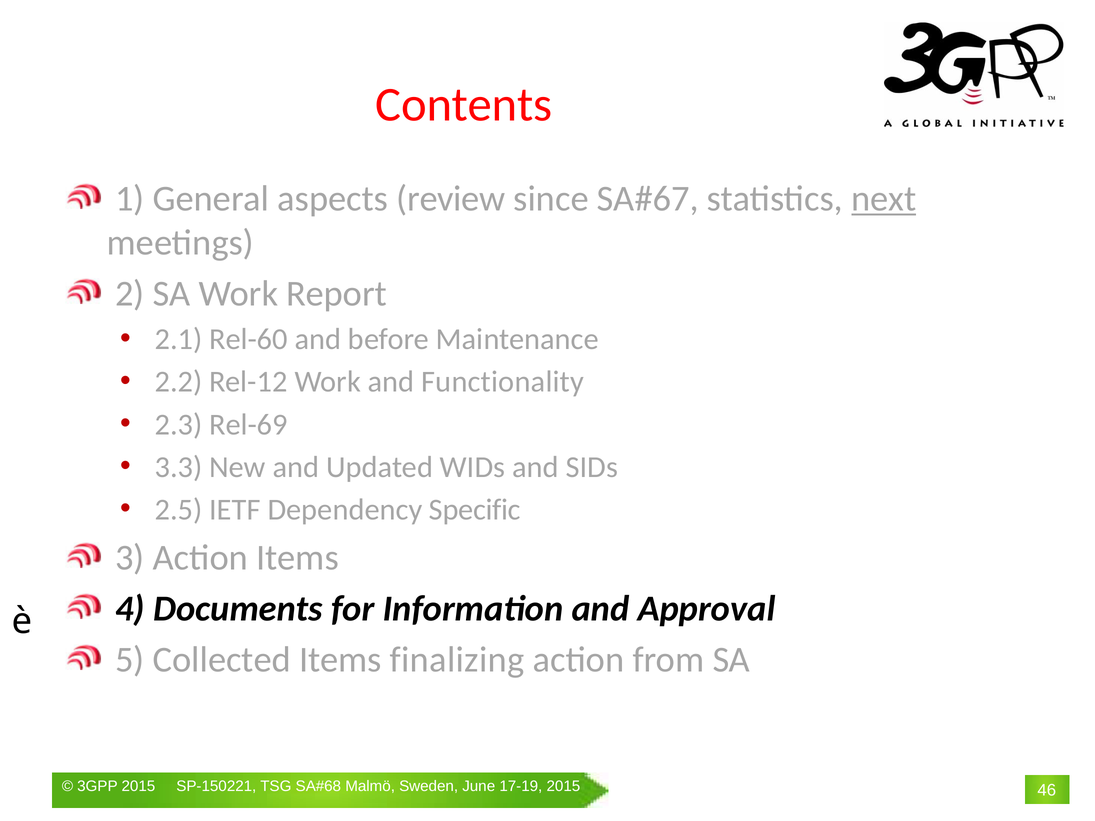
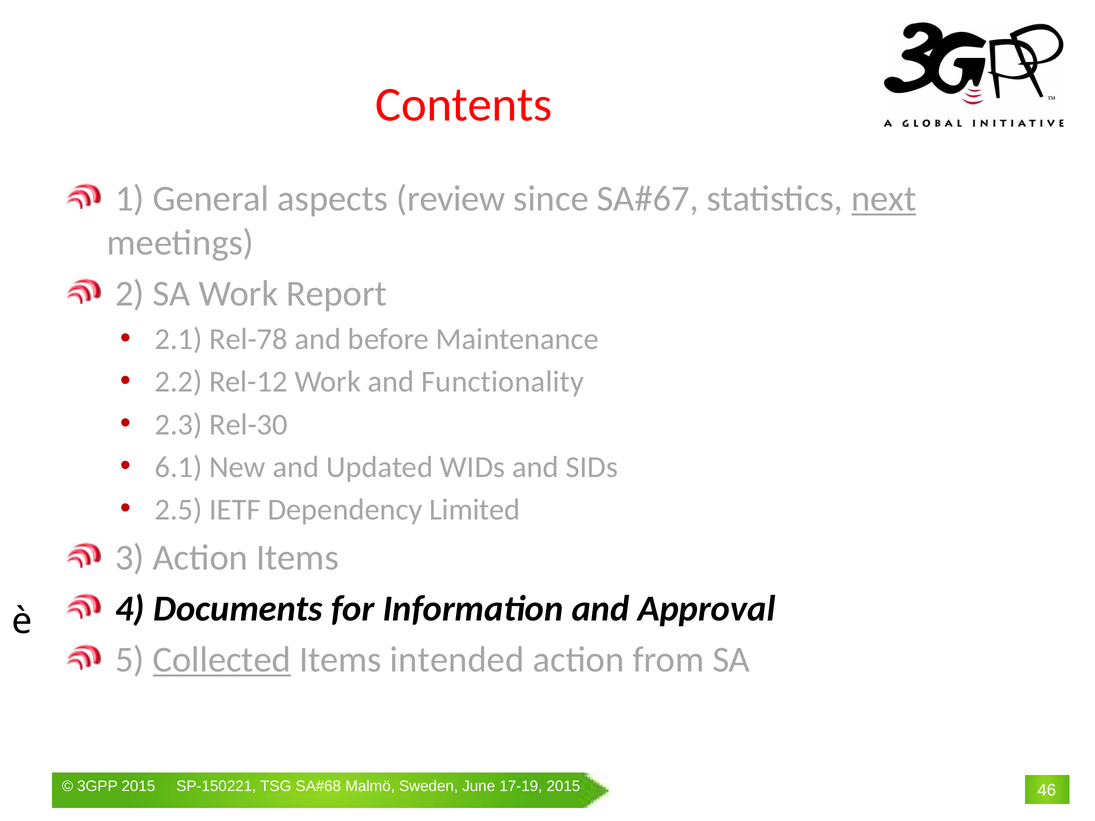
Rel-60: Rel-60 -> Rel-78 (248, 339)
Rel-69: Rel-69 -> Rel-30 (248, 425)
3.3: 3.3 -> 6.1 (179, 467)
Specific: Specific -> Limited (475, 510)
Collected underline: none -> present (222, 660)
finalizing: finalizing -> intended (457, 660)
